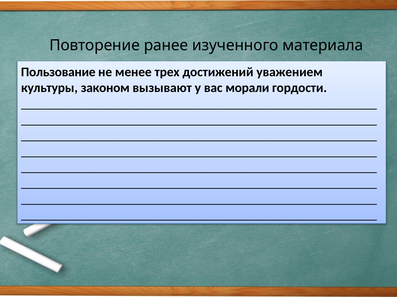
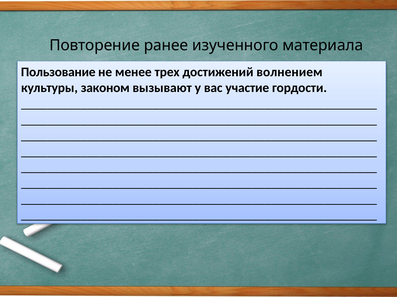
уважением: уважением -> волнением (289, 72)
морали: морали -> участие (247, 88)
